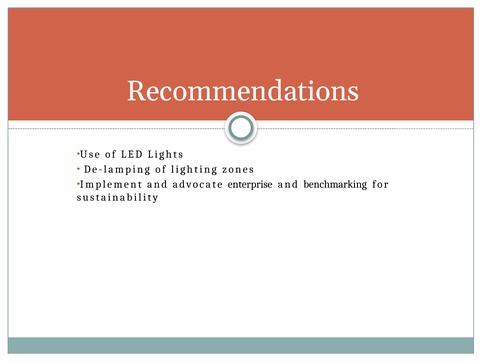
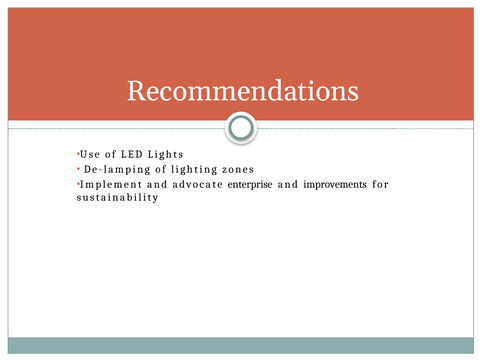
benchmarking: benchmarking -> improvements (335, 184)
